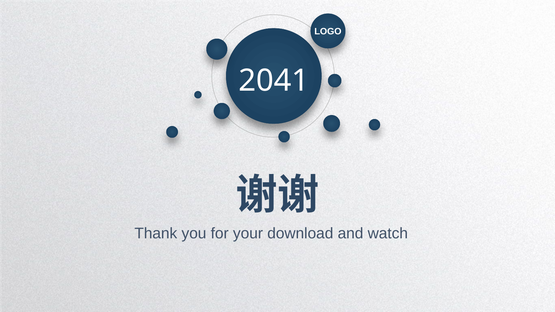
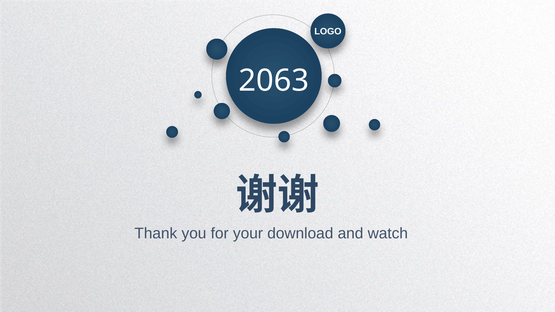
2041: 2041 -> 2063 (274, 81)
